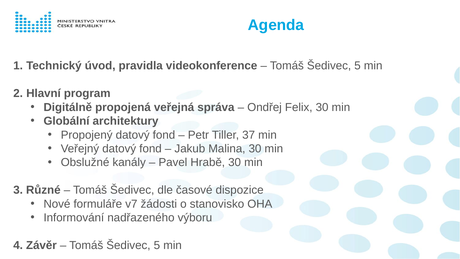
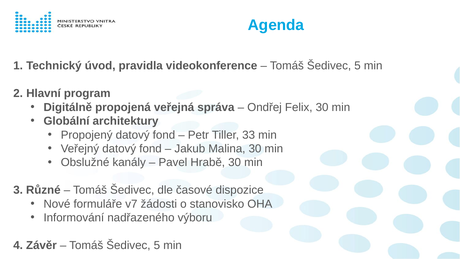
37: 37 -> 33 (249, 135)
